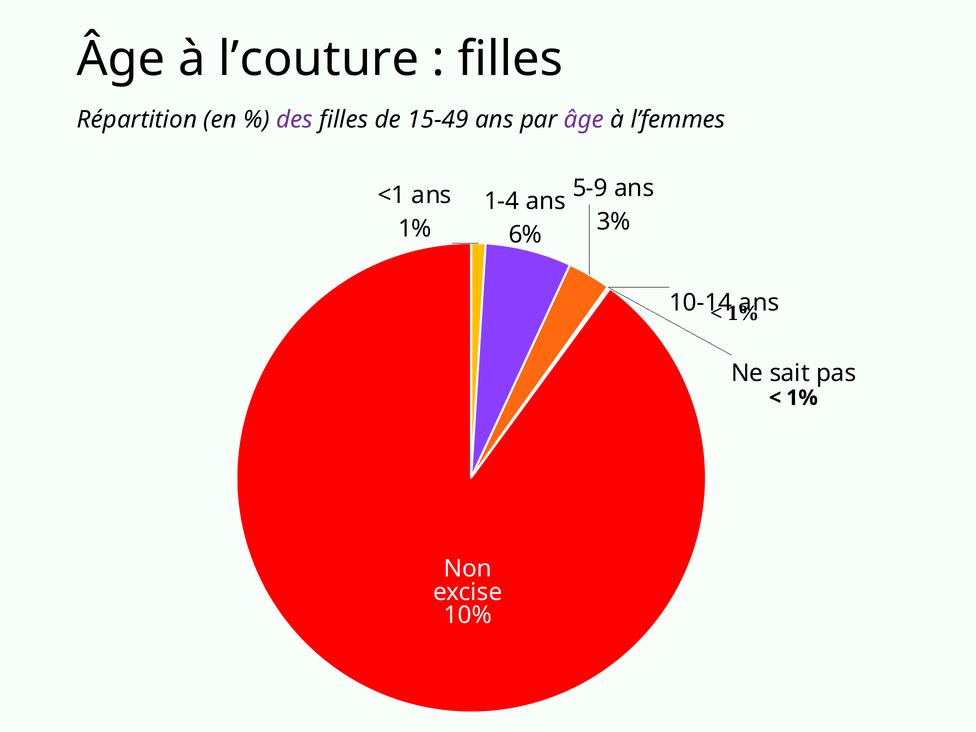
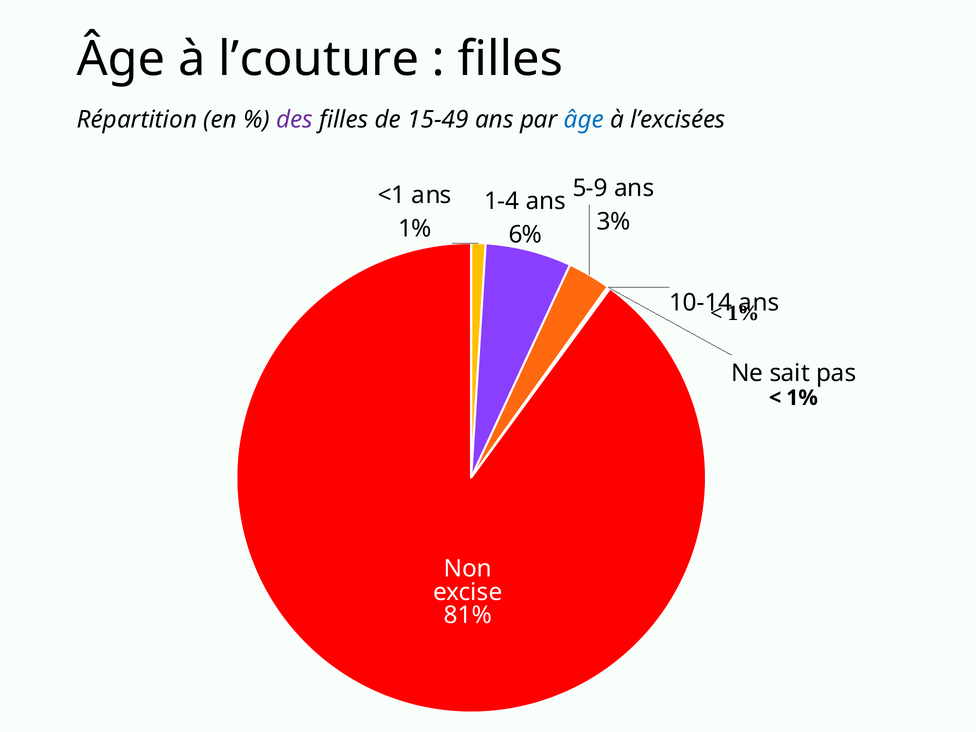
âge colour: purple -> blue (584, 120)
l’femmes: l’femmes -> l’excisées (678, 120)
10%: 10% -> 81% (468, 615)
